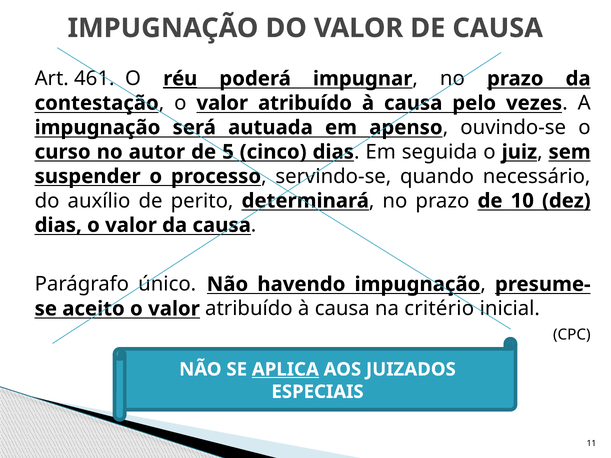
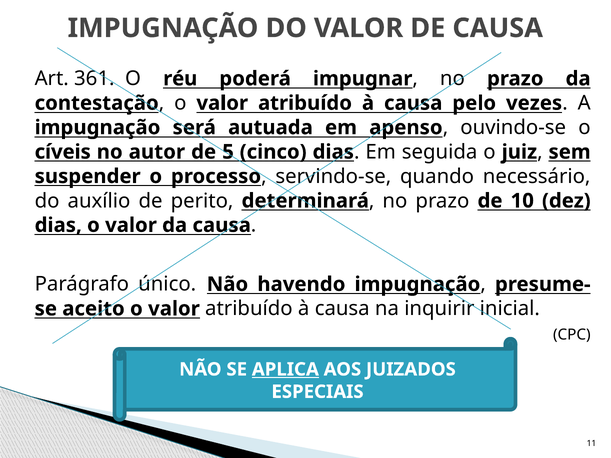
461: 461 -> 361 (94, 79)
réu underline: present -> none (180, 79)
curso: curso -> cíveis (63, 152)
critério: critério -> inquirir (439, 309)
